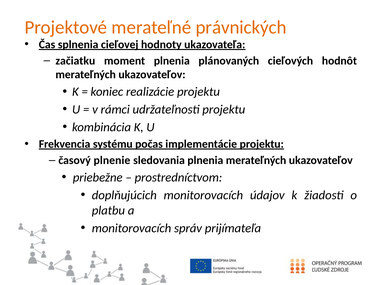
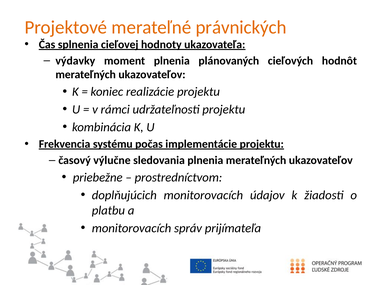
začiatku: začiatku -> výdavky (75, 61)
plnenie: plnenie -> výlučne (112, 160)
